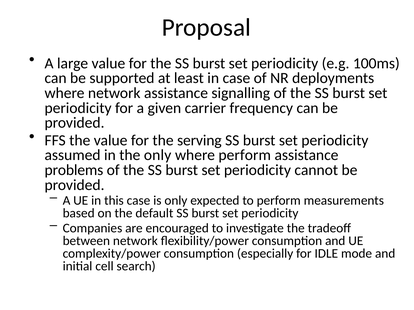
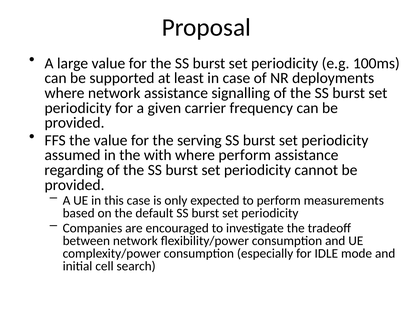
the only: only -> with (158, 155)
problems: problems -> regarding (74, 170)
